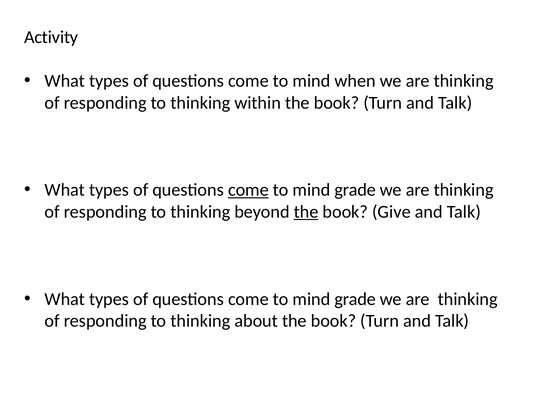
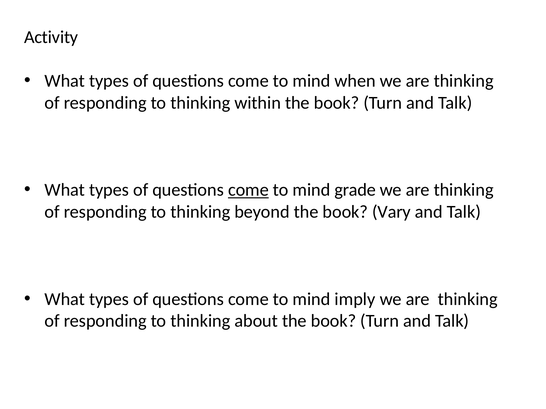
the underline: present -> none (306, 212)
Give: Give -> Vary (391, 212)
grade: grade -> imply (355, 299)
